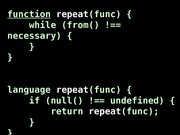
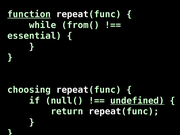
necessary: necessary -> essential (34, 36)
language: language -> choosing (29, 90)
undefined underline: none -> present (137, 101)
